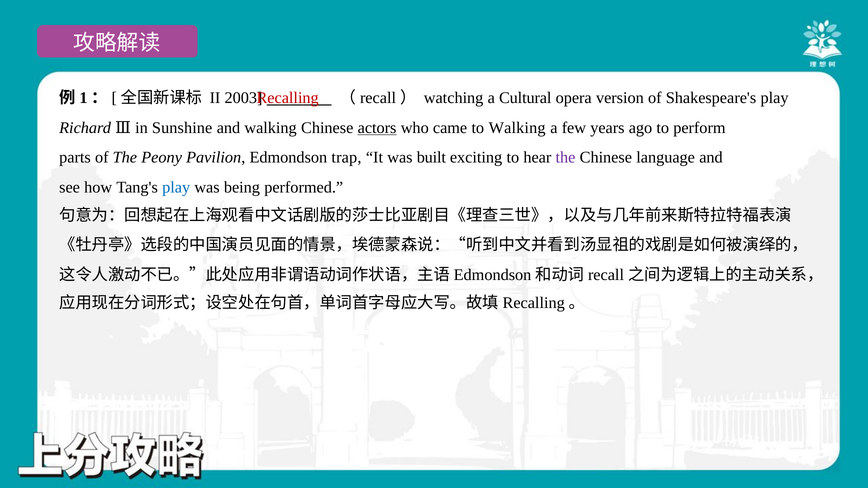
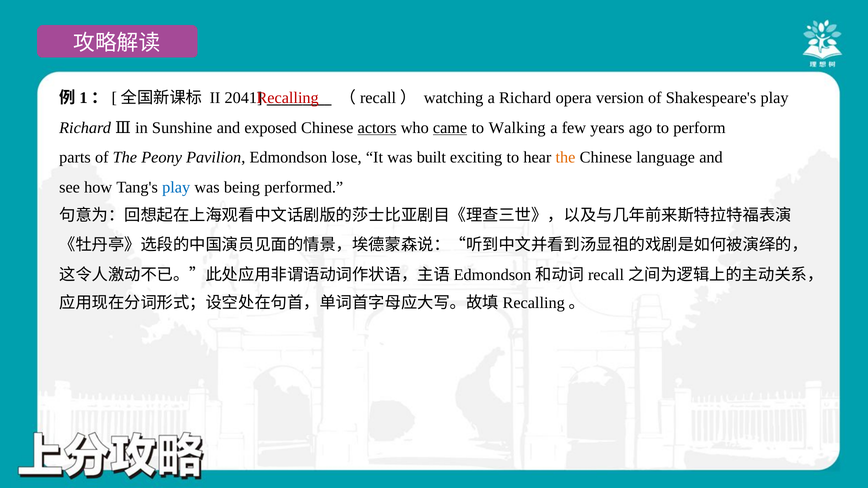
2003: 2003 -> 2041 (243, 98)
a Cultural: Cultural -> Richard (525, 98)
and walking: walking -> exposed (271, 128)
came underline: none -> present (450, 128)
trap: trap -> lose (347, 158)
the colour: purple -> orange (566, 158)
